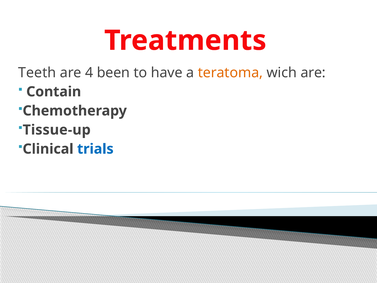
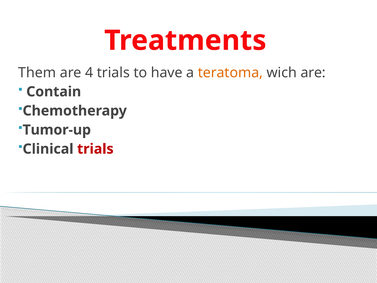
Teeth: Teeth -> Them (37, 73)
4 been: been -> trials (113, 73)
Tissue-up: Tissue-up -> Tumor-up (57, 130)
trials colour: blue -> red (95, 149)
